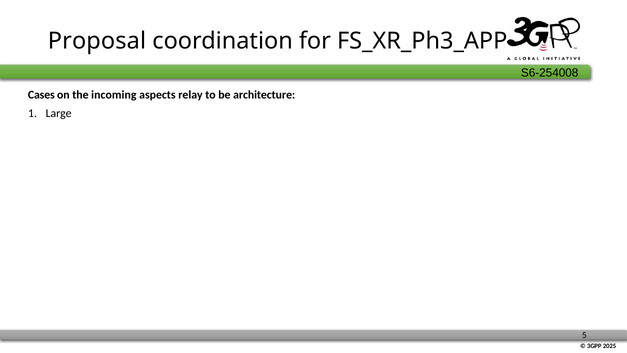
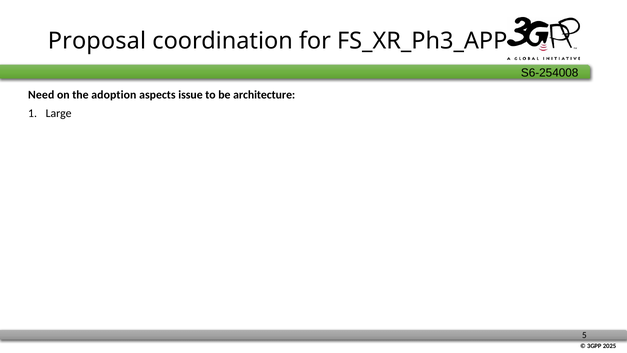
Cases: Cases -> Need (41, 95)
incoming: incoming -> adoption (114, 95)
relay: relay -> issue (190, 95)
